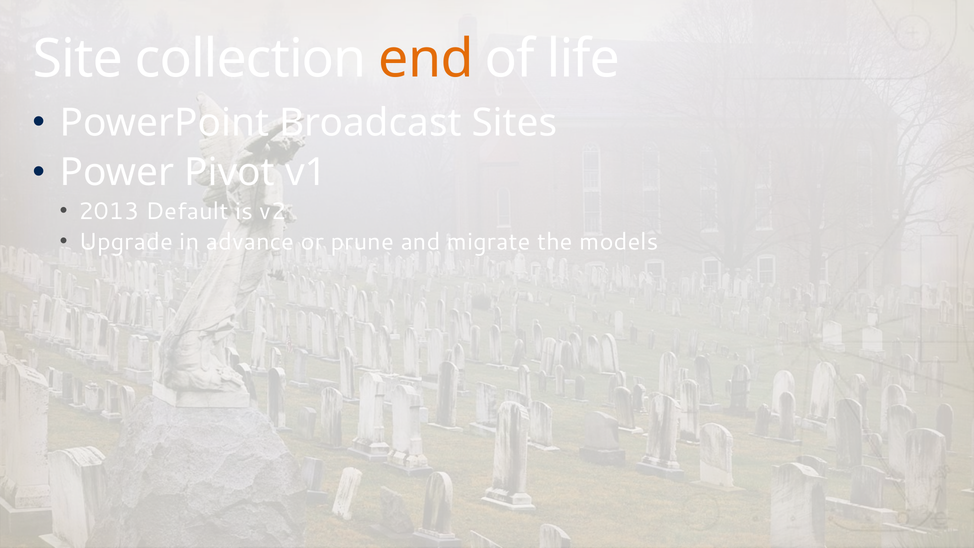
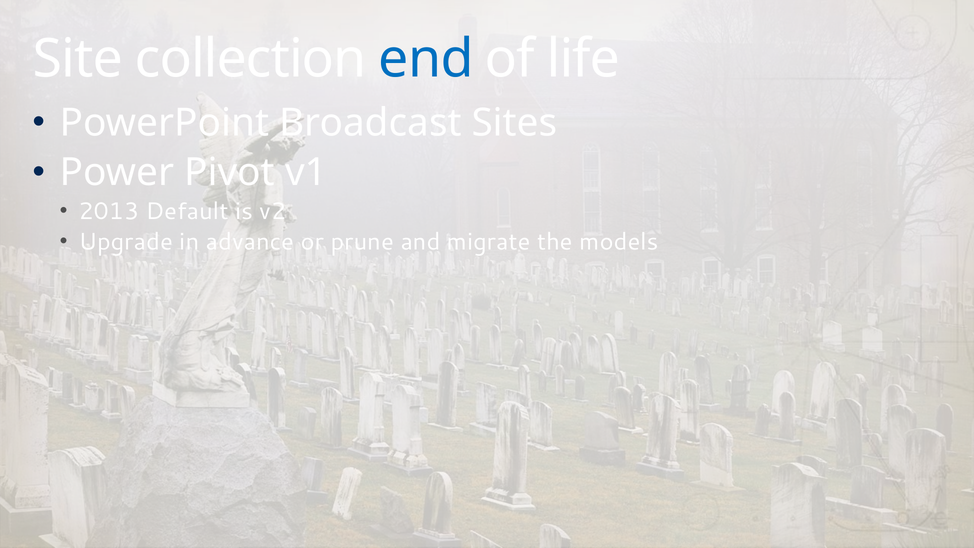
end colour: orange -> blue (426, 59)
